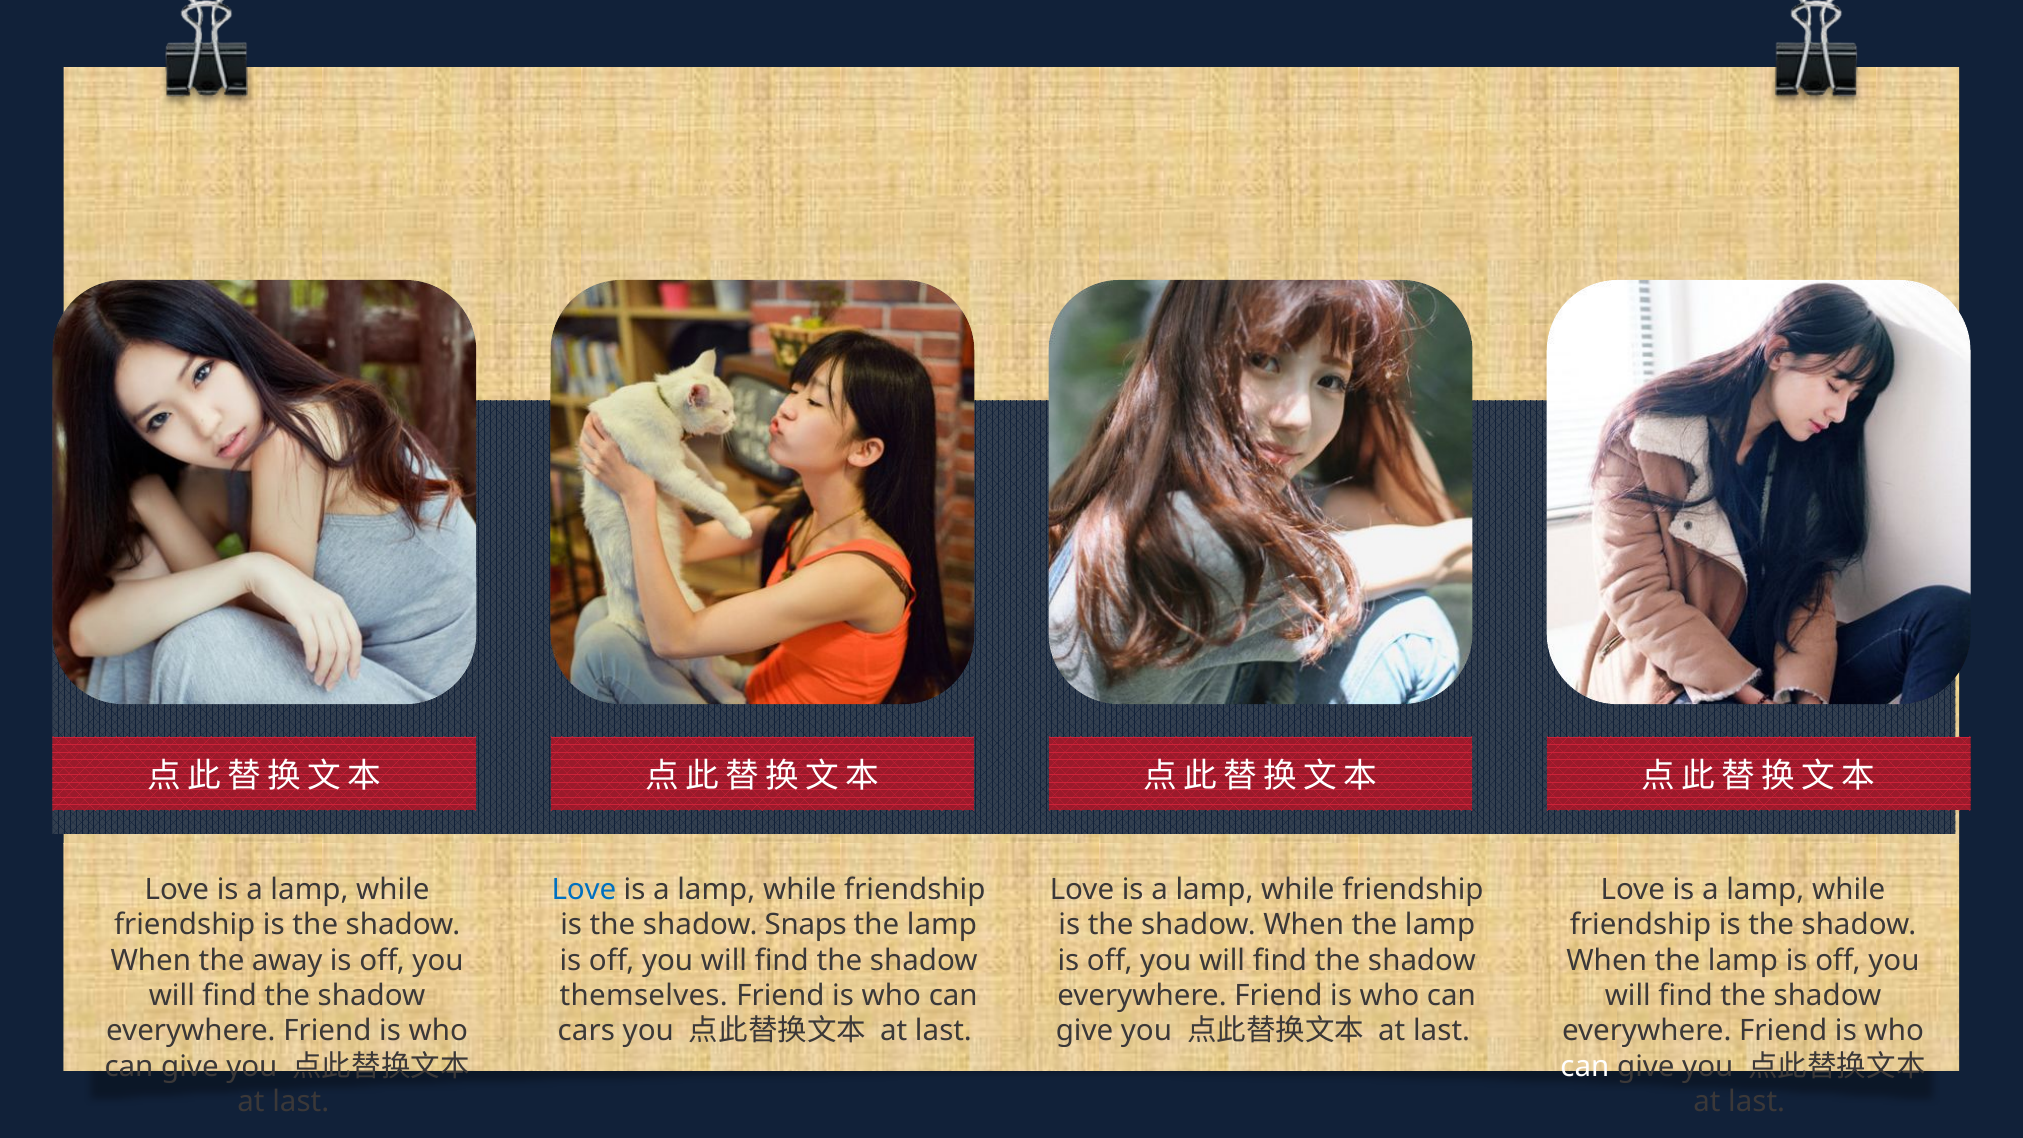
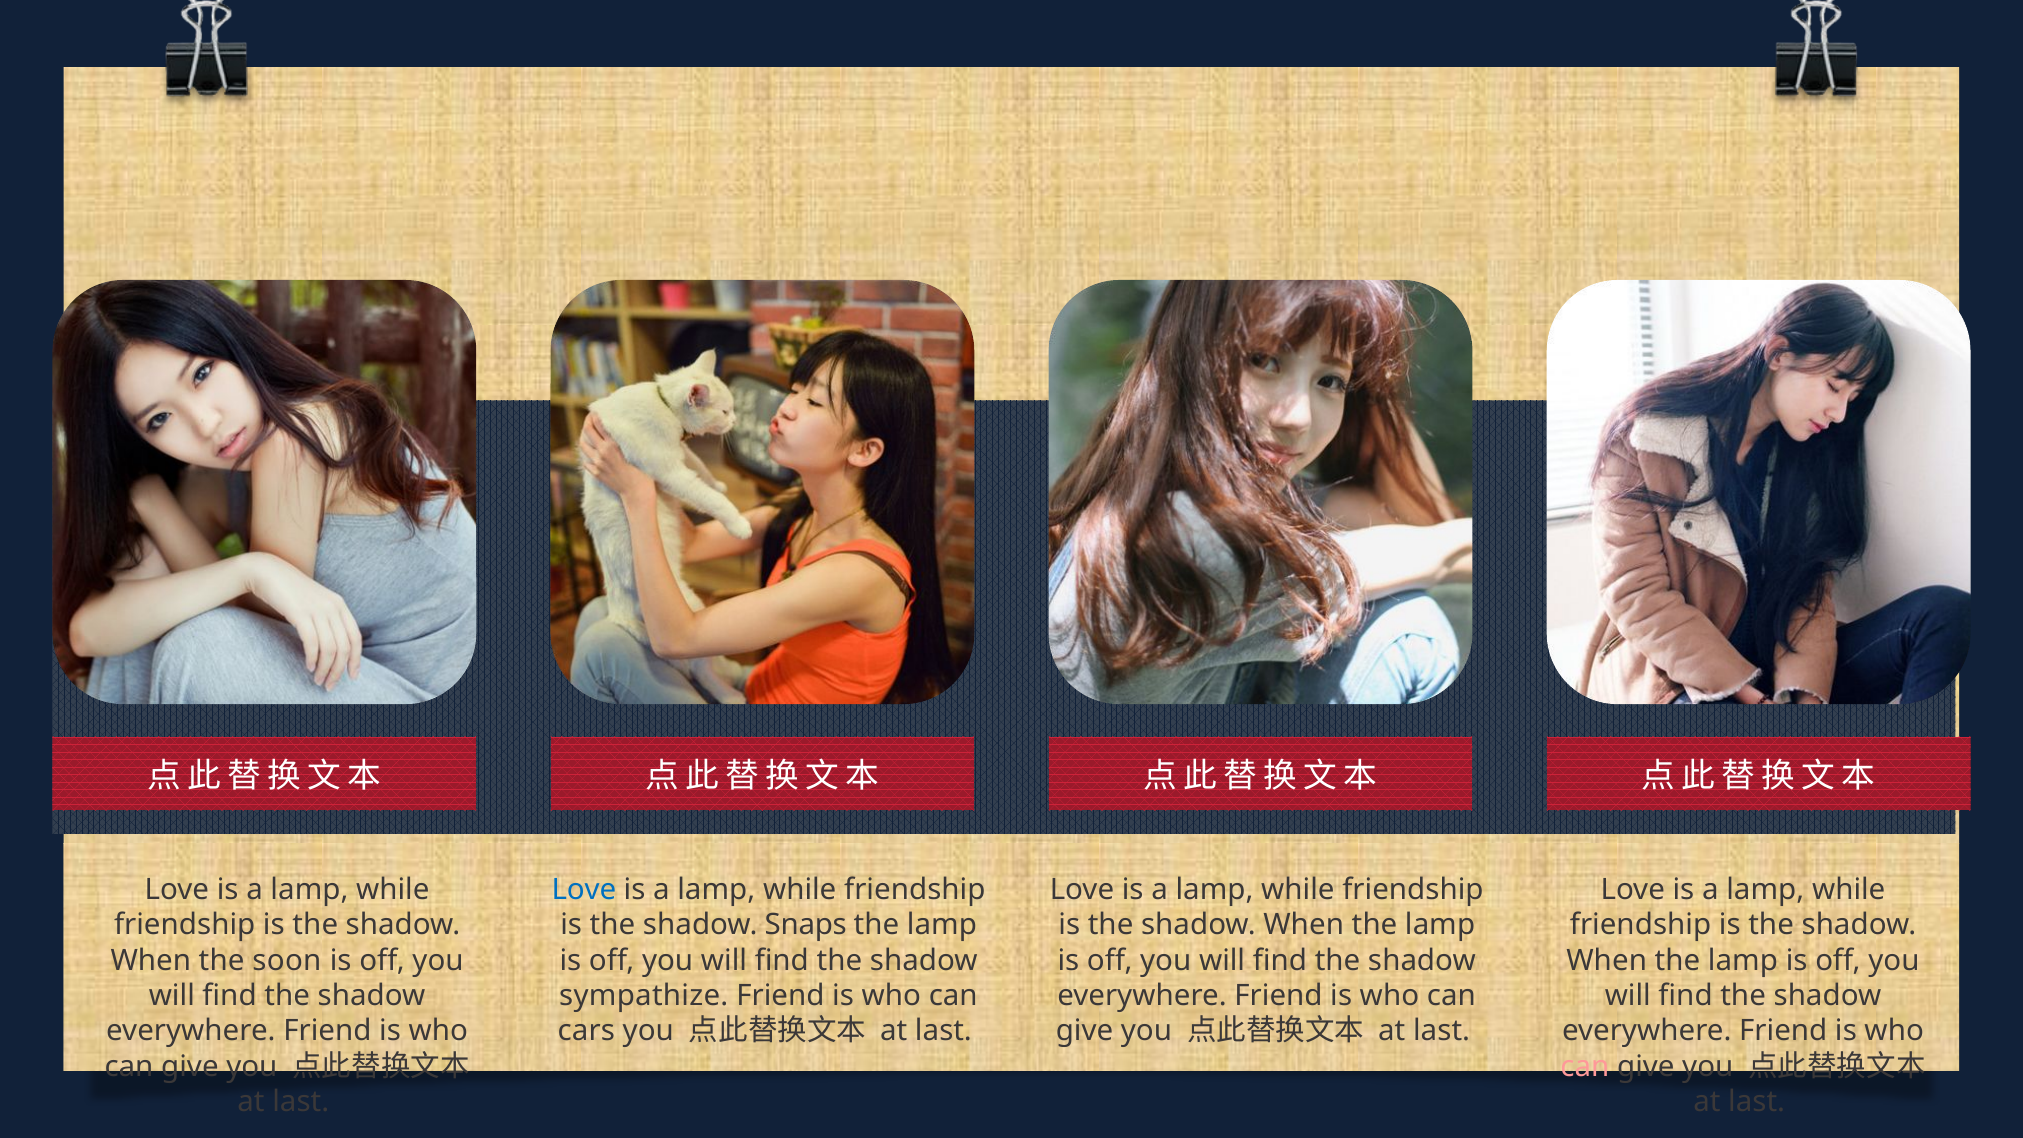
away: away -> soon (287, 960)
themselves: themselves -> sympathize (644, 996)
can colour: white -> pink (1585, 1066)
